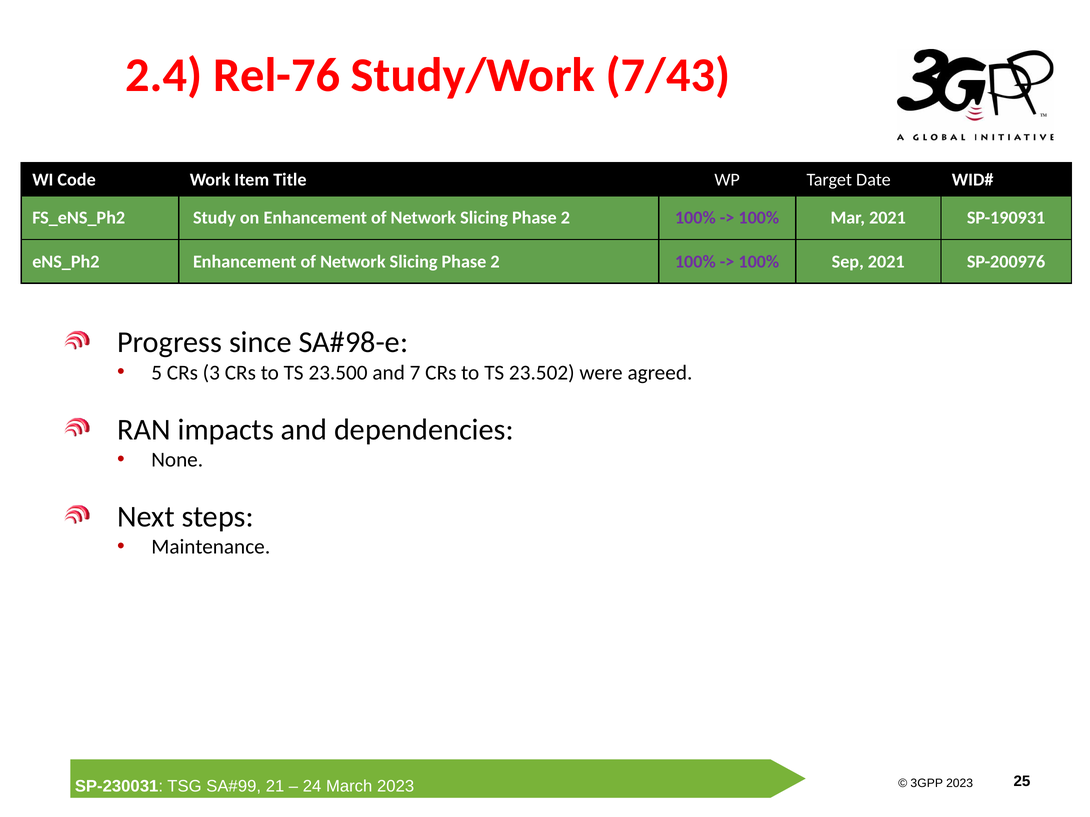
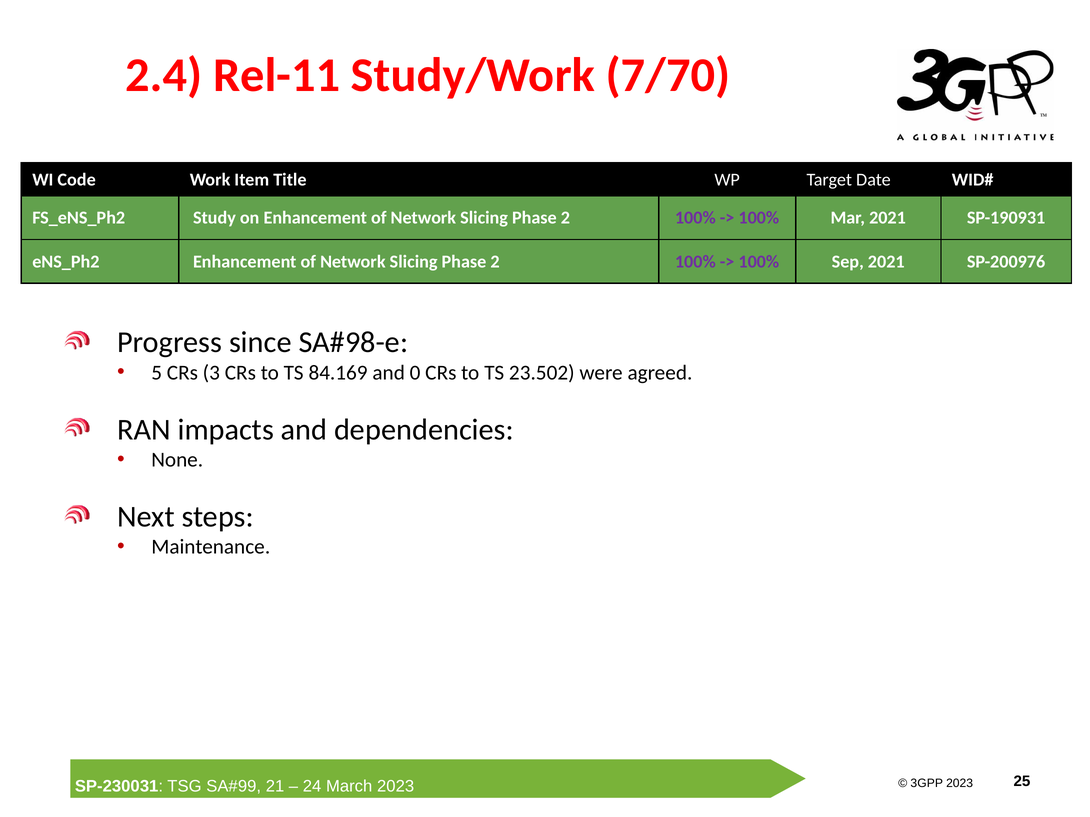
Rel-76: Rel-76 -> Rel-11 (277, 75)
7/43: 7/43 -> 7/70 (668, 75)
23.500: 23.500 -> 84.169 (338, 373)
7: 7 -> 0 (415, 373)
